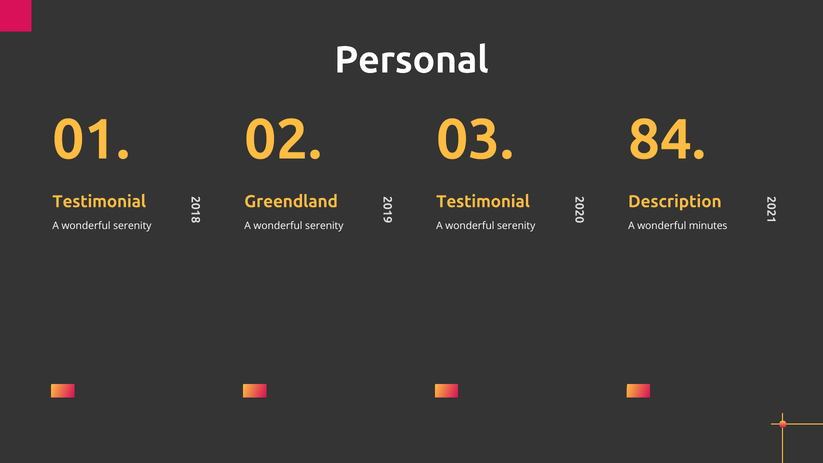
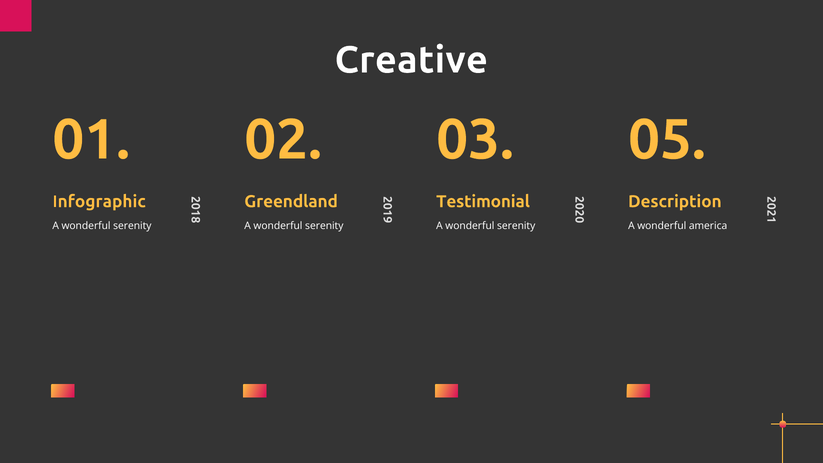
Personal: Personal -> Creative (411, 60)
84: 84 -> 05 (667, 140)
Testimonial: Testimonial -> Infographic (99, 201)
minutes: minutes -> america (708, 226)
